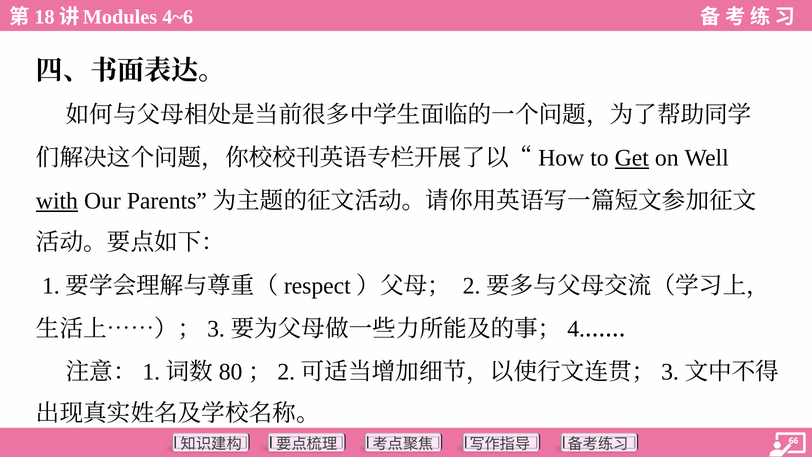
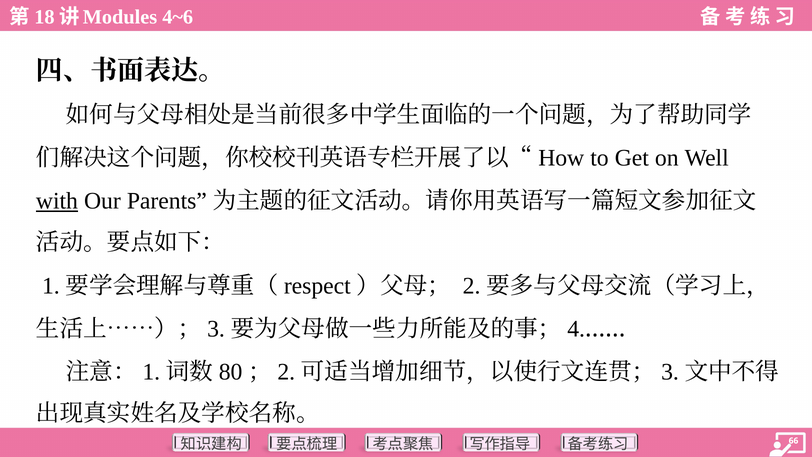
Get underline: present -> none (632, 158)
